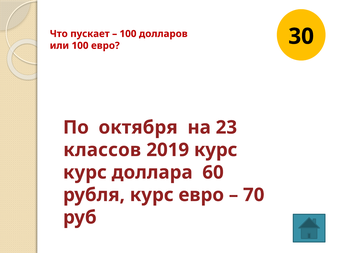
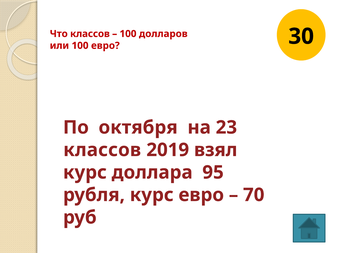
Что пускает: пускает -> классов (90, 34)
2019 курс: курс -> взял (216, 150)
60: 60 -> 95 (213, 172)
